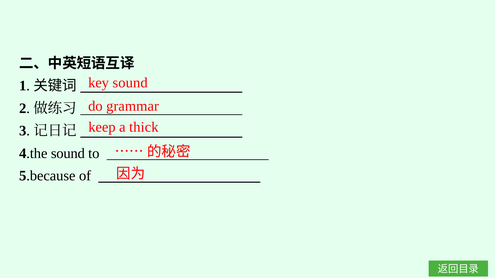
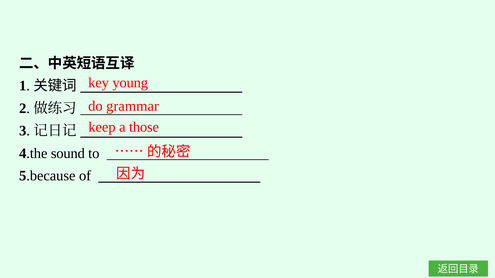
key sound: sound -> young (130, 83)
thick: thick -> those (144, 127)
